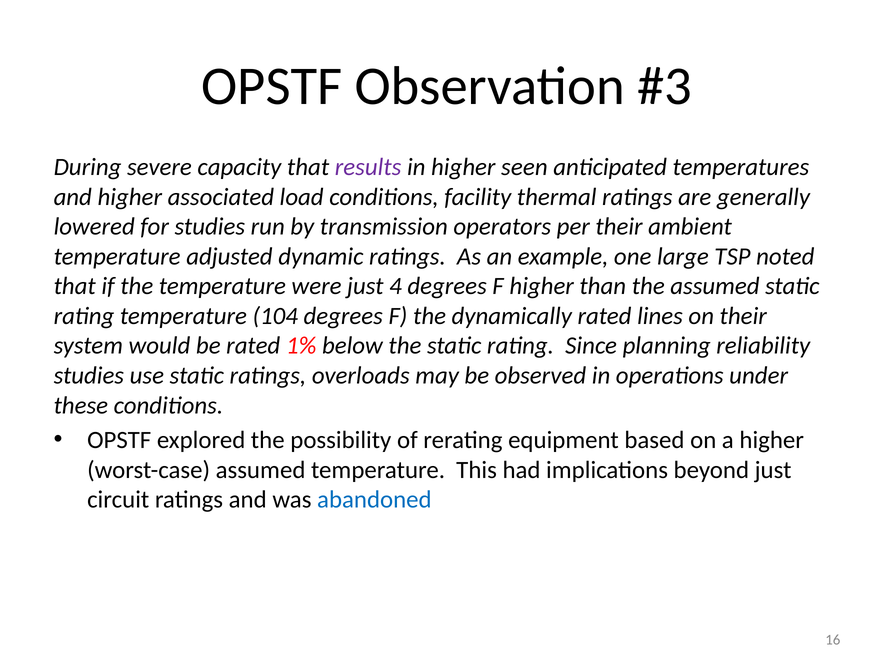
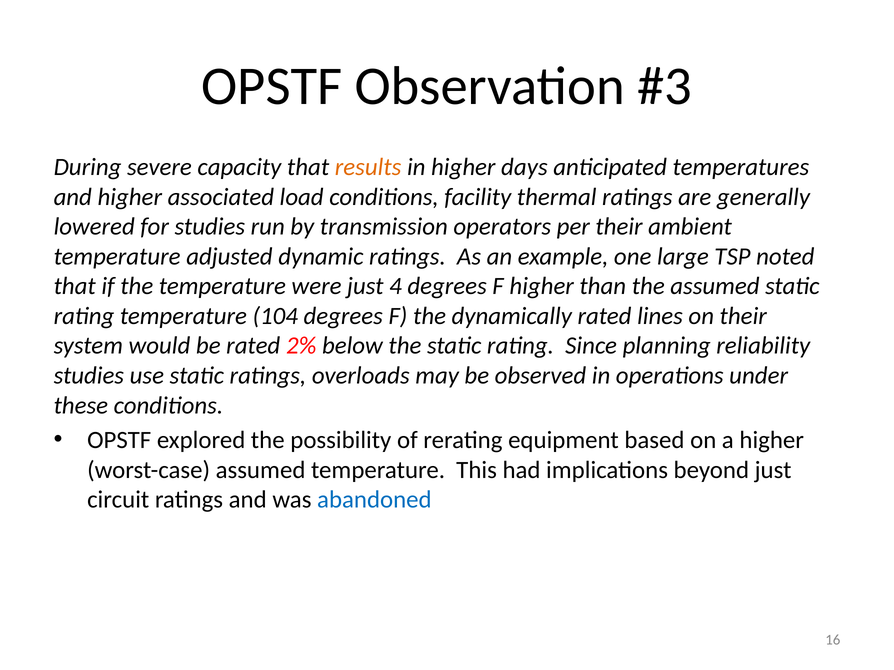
results colour: purple -> orange (368, 167)
seen: seen -> days (524, 167)
1%: 1% -> 2% (301, 346)
